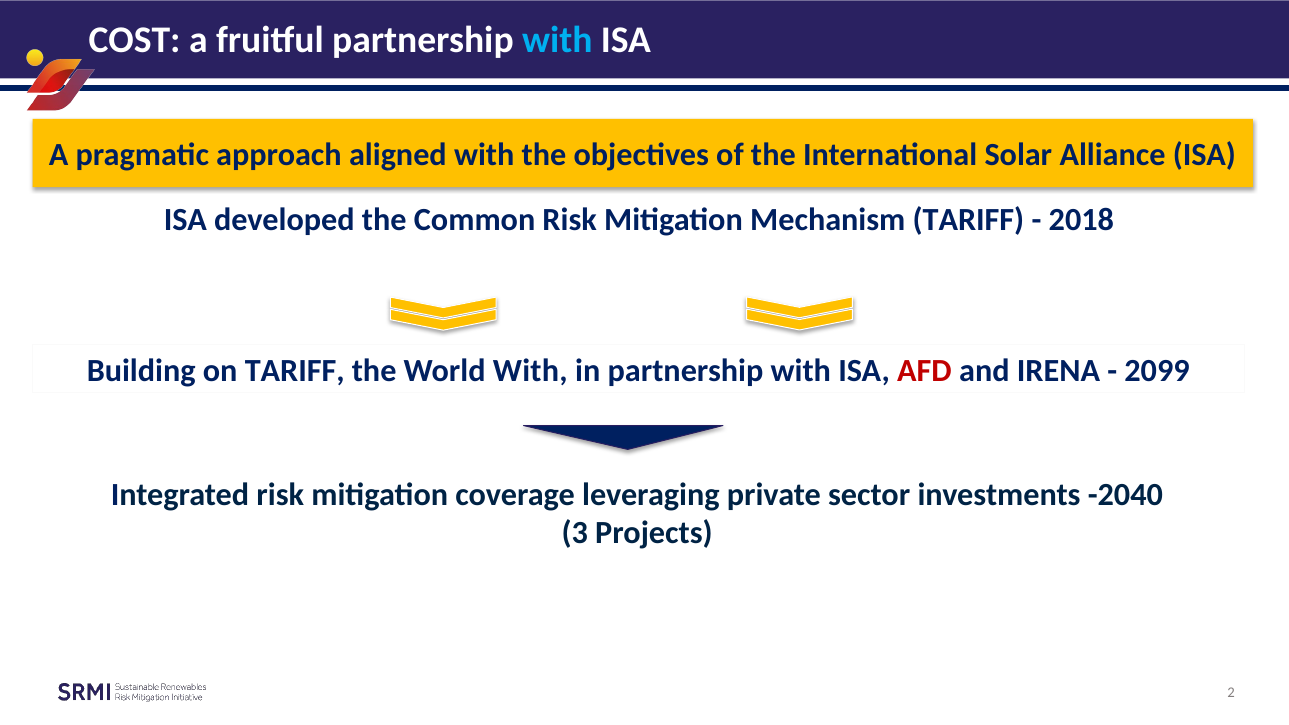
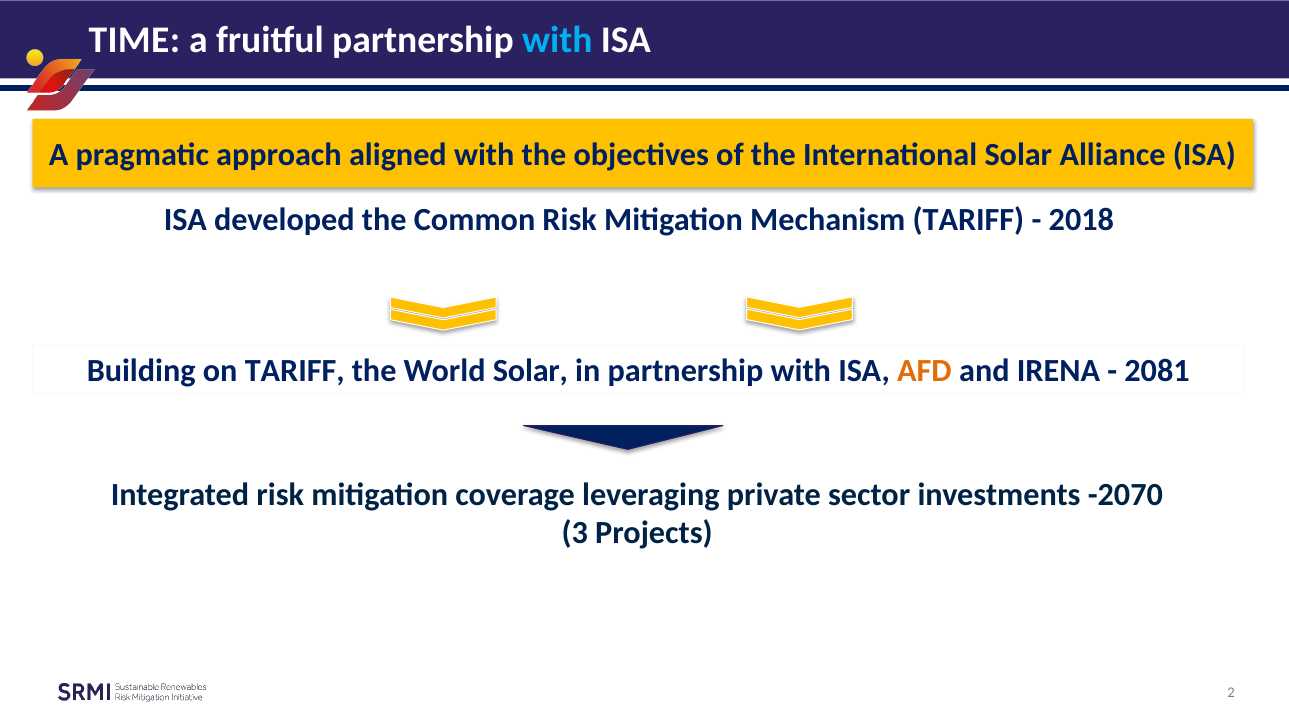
COST: COST -> TIME (134, 41)
World With: With -> Solar (530, 371)
AFD colour: red -> orange (924, 371)
2099: 2099 -> 2081 (1157, 371)
-2040: -2040 -> -2070 (1125, 495)
